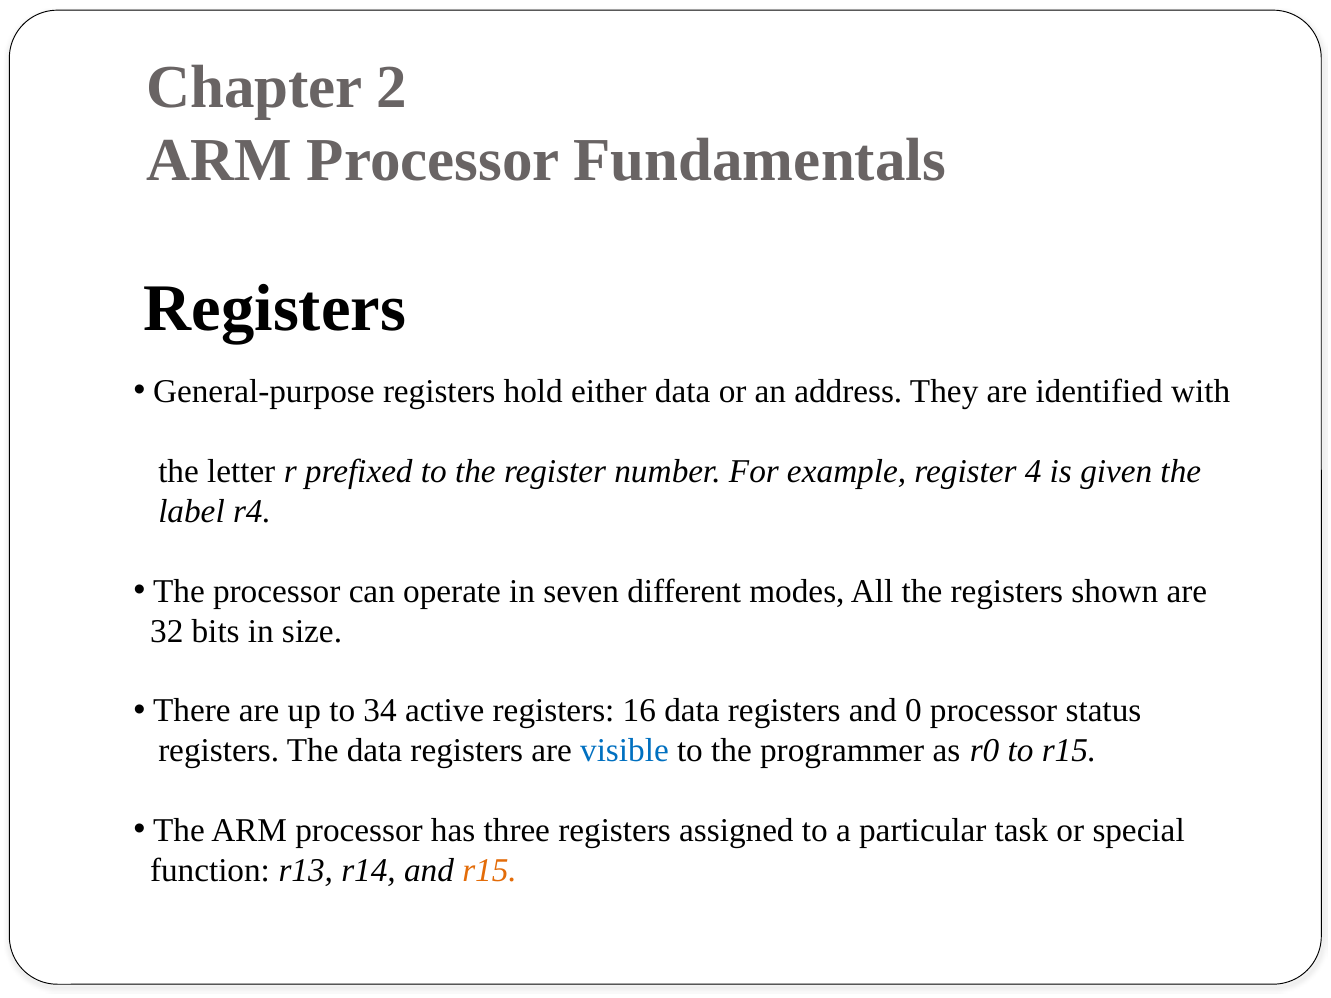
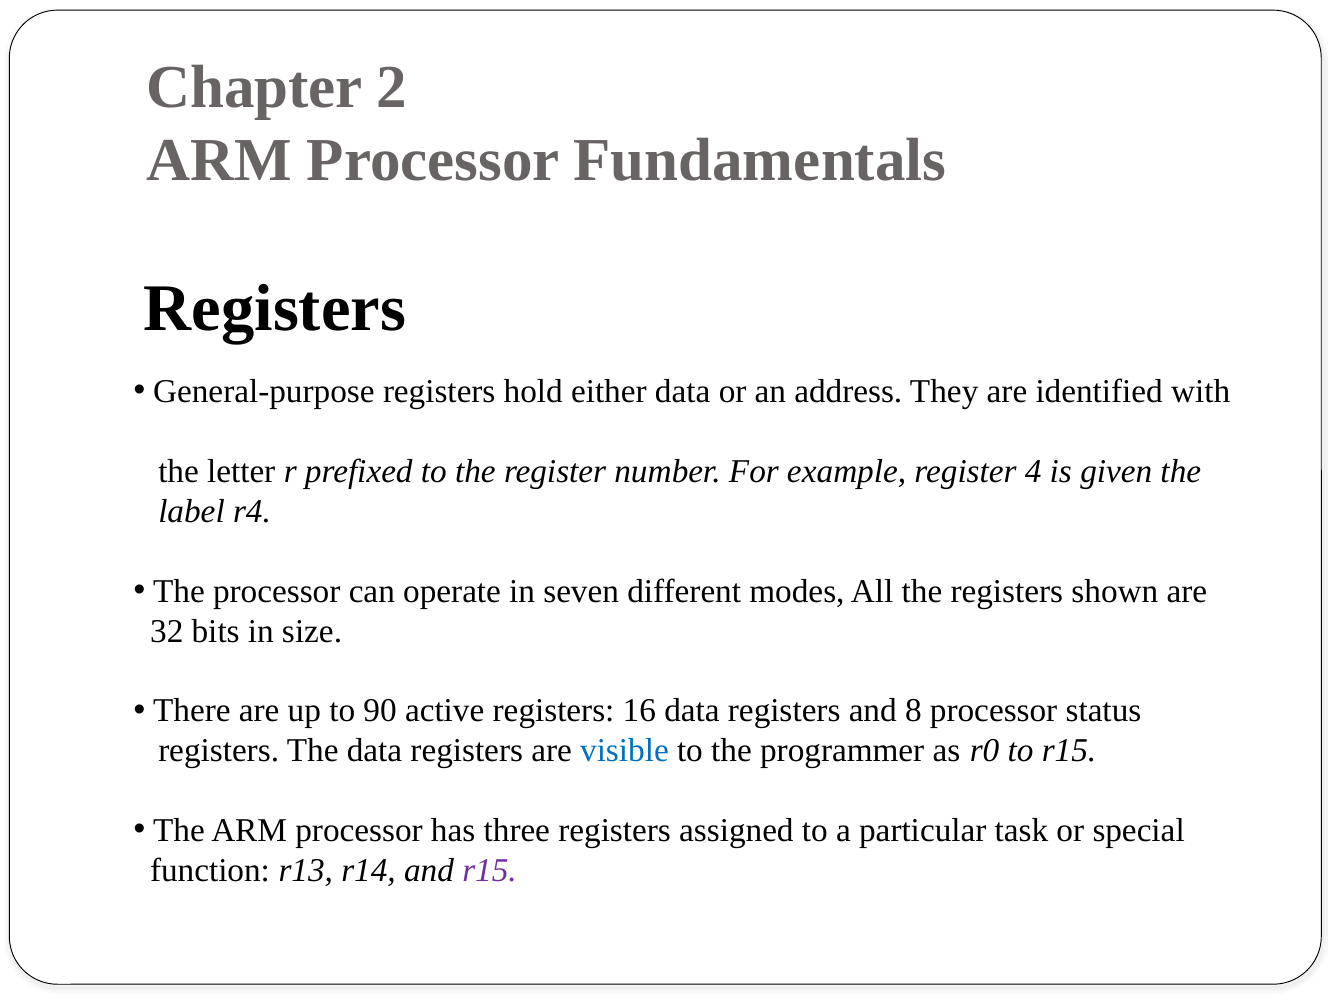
34: 34 -> 90 (380, 711)
0: 0 -> 8 (913, 711)
r15 colour: orange -> purple (489, 871)
